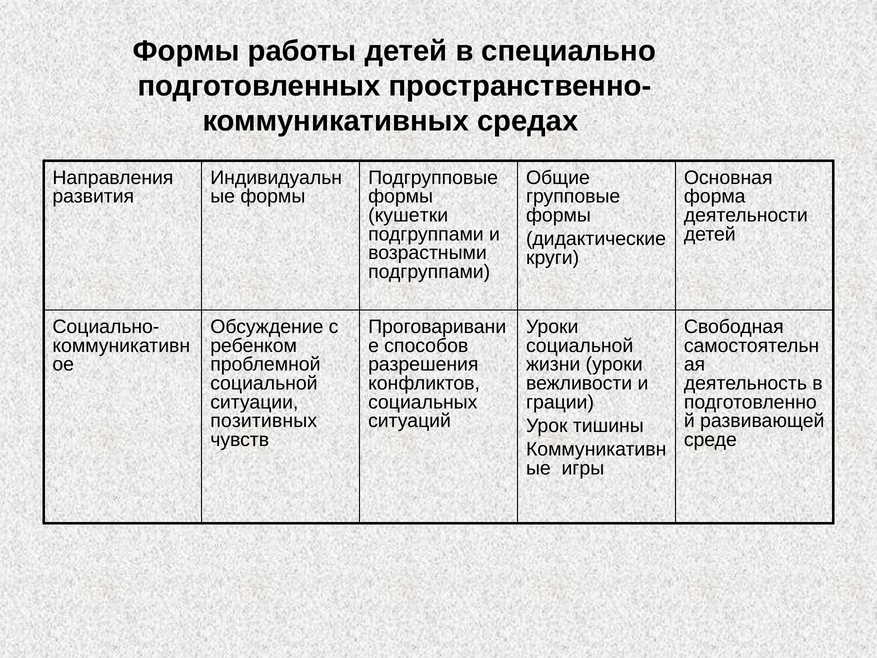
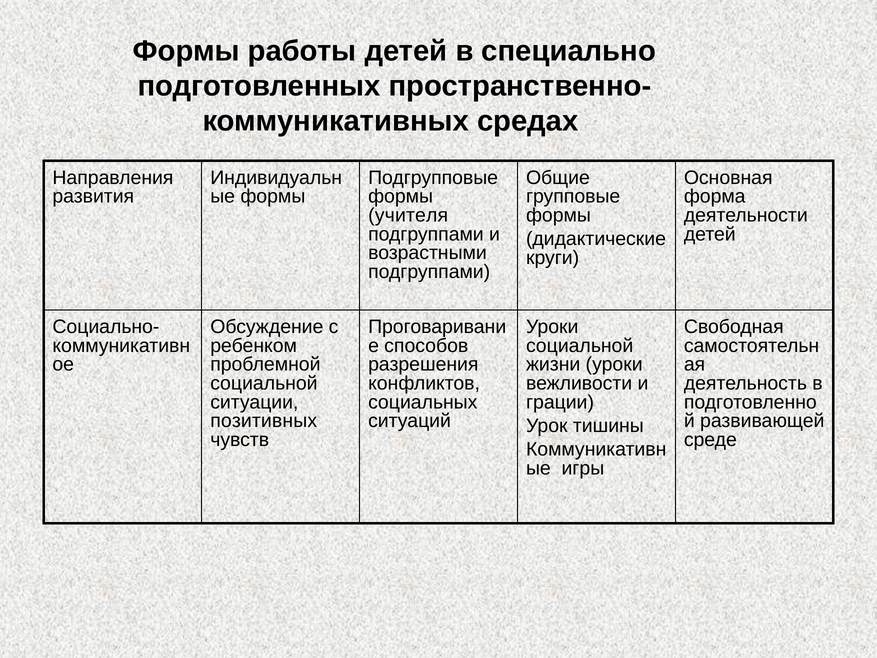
кушетки: кушетки -> учителя (408, 215)
